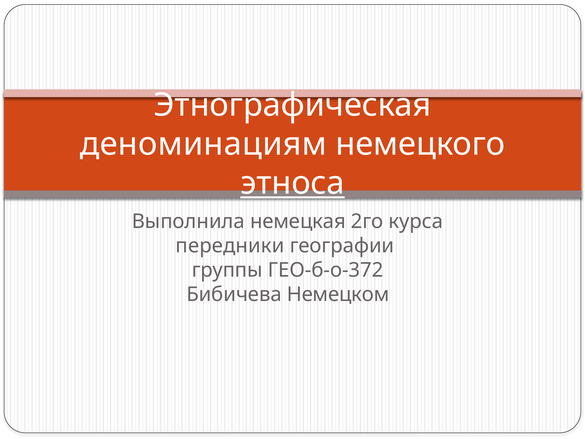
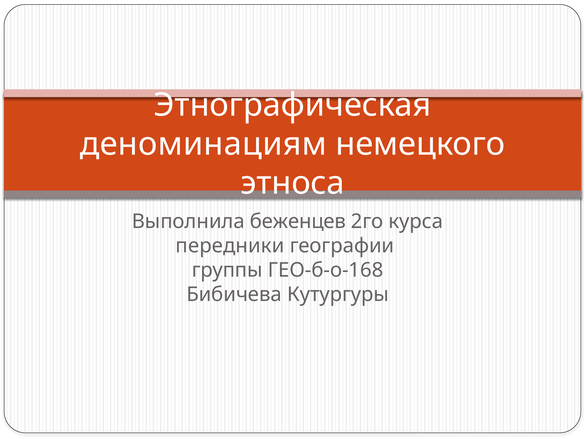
этноса underline: present -> none (293, 183)
немецкая: немецкая -> беженцев (298, 221)
ГЕО-б-о-372: ГЕО-б-о-372 -> ГЕО-б-о-168 (326, 270)
Немецком: Немецком -> Кутургуры (338, 294)
